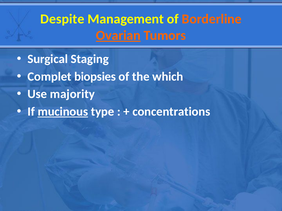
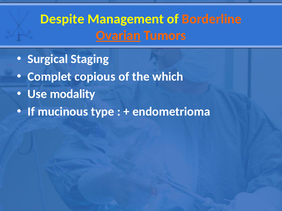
biopsies: biopsies -> copious (95, 77)
majority: majority -> modality (73, 94)
mucinous underline: present -> none (63, 112)
concentrations: concentrations -> endometrioma (171, 112)
